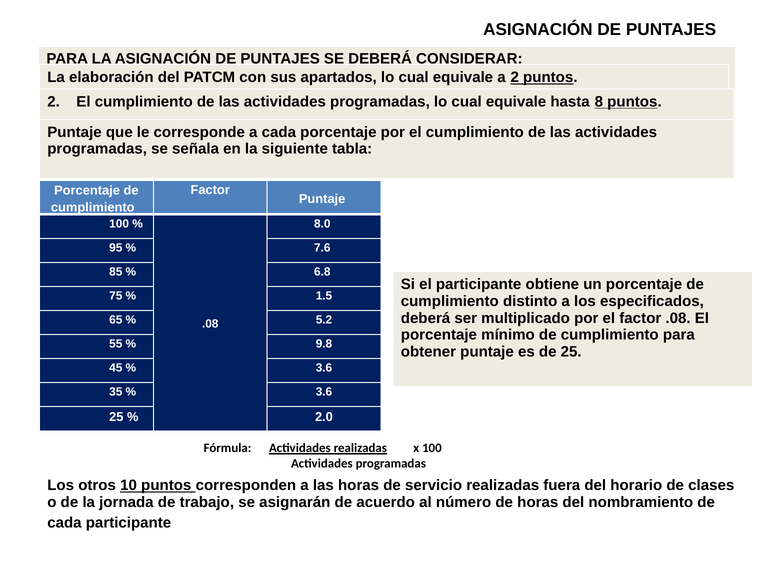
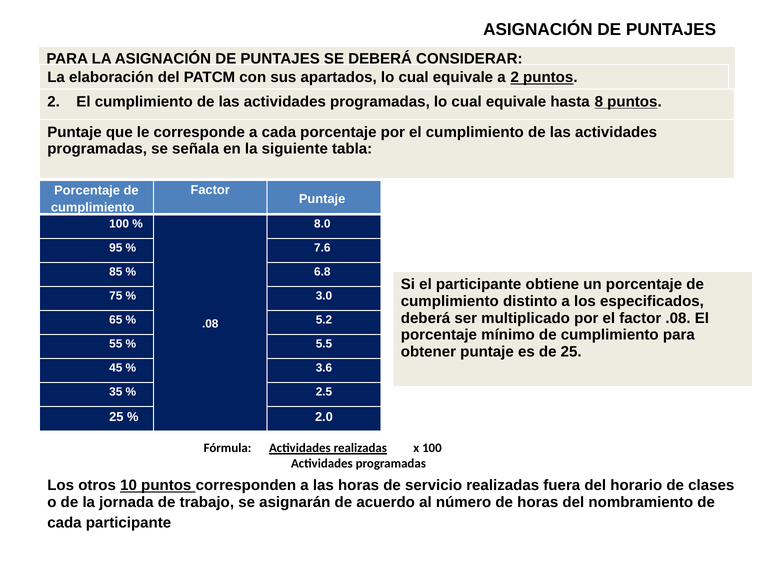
1.5: 1.5 -> 3.0 (324, 296)
9.8: 9.8 -> 5.5 (324, 344)
3.6: 3.6 -> 2.5 (324, 392)
